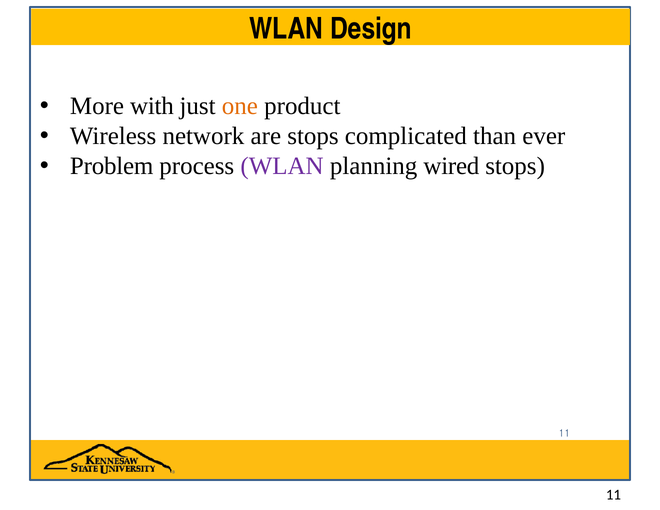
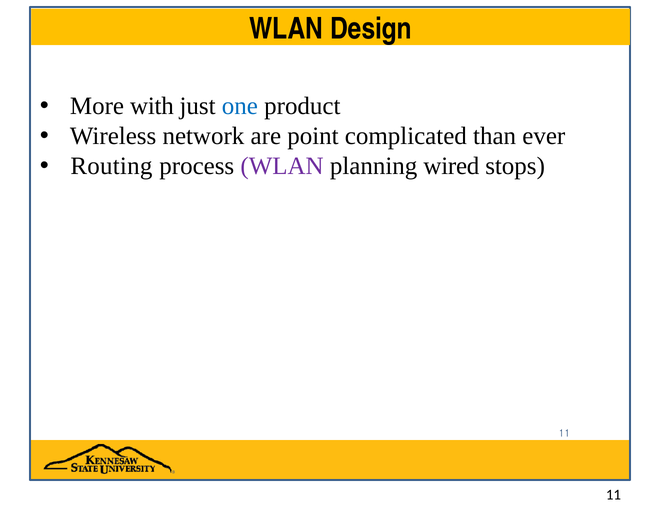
one colour: orange -> blue (240, 106)
are stops: stops -> point (313, 136)
Problem: Problem -> Routing (111, 166)
